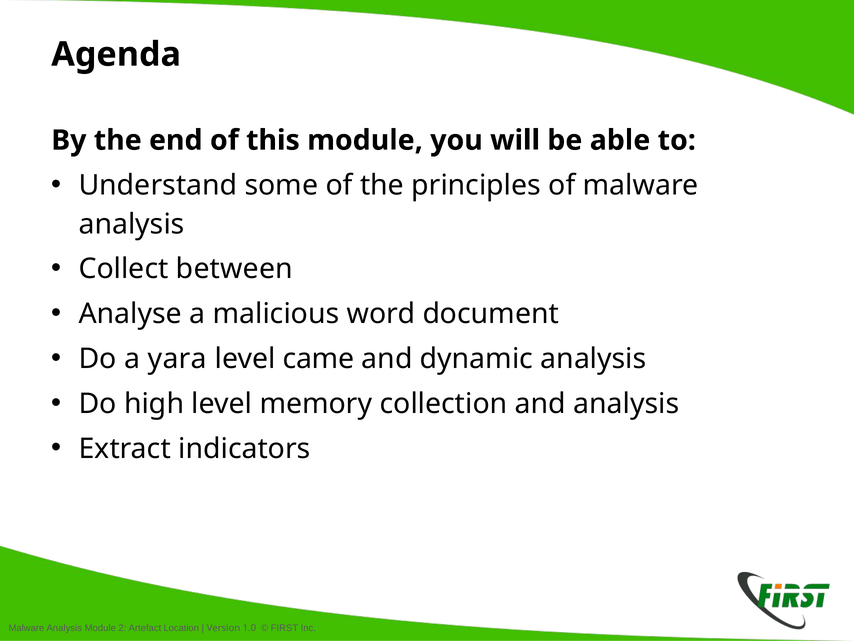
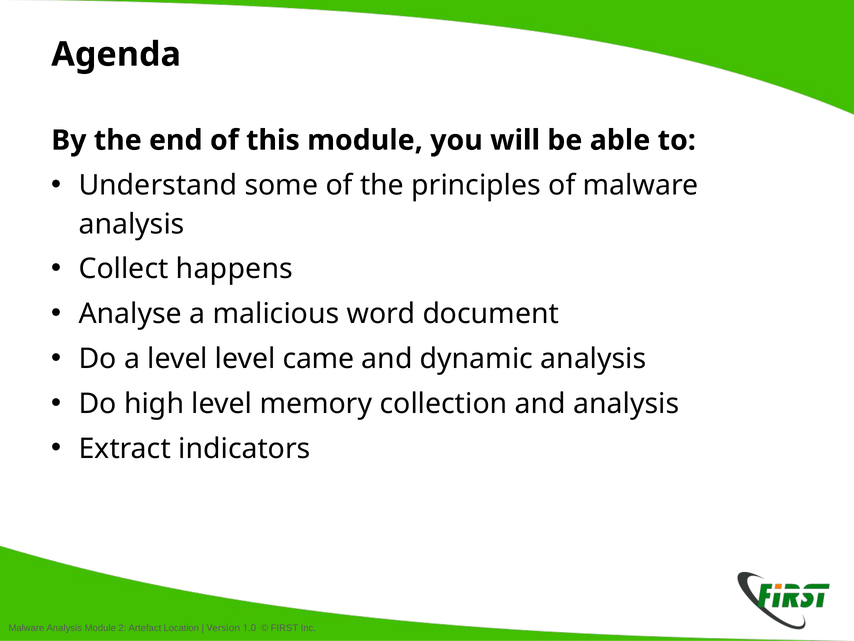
between: between -> happens (234, 269)
a yara: yara -> level (178, 359)
